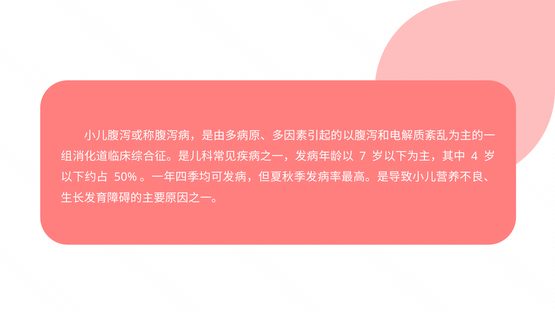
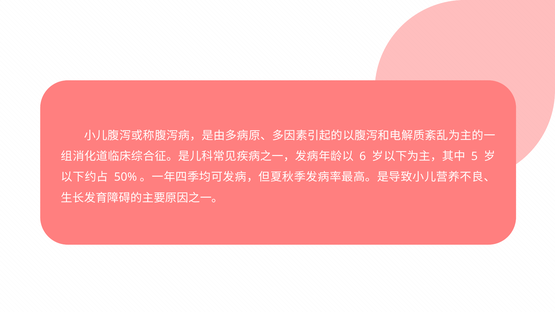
7: 7 -> 6 (363, 156)
4: 4 -> 5 (474, 156)
